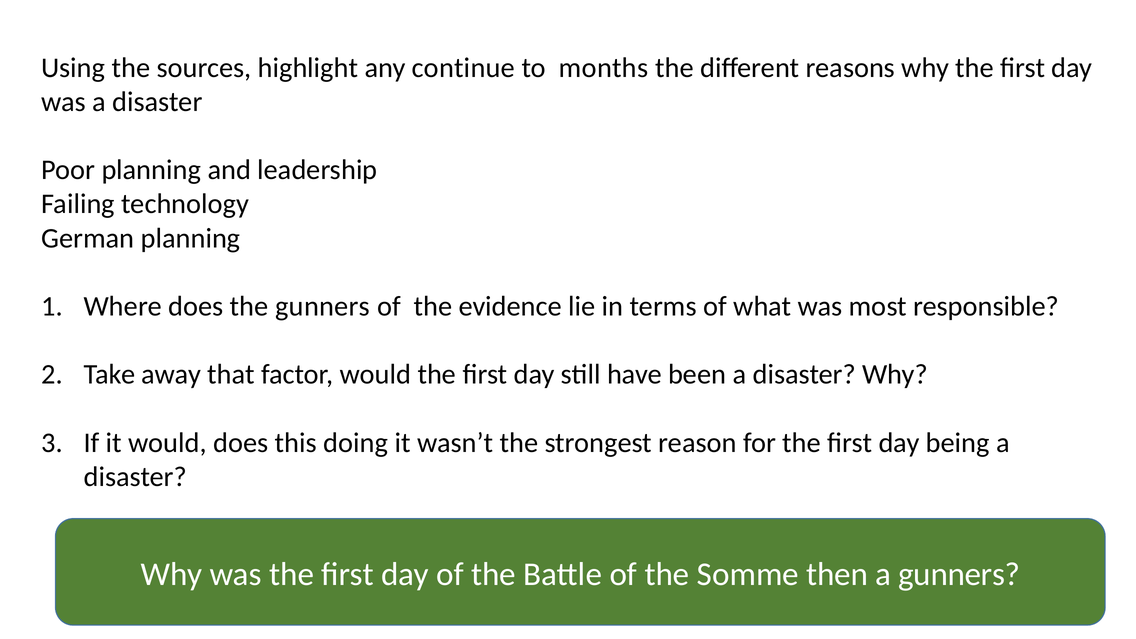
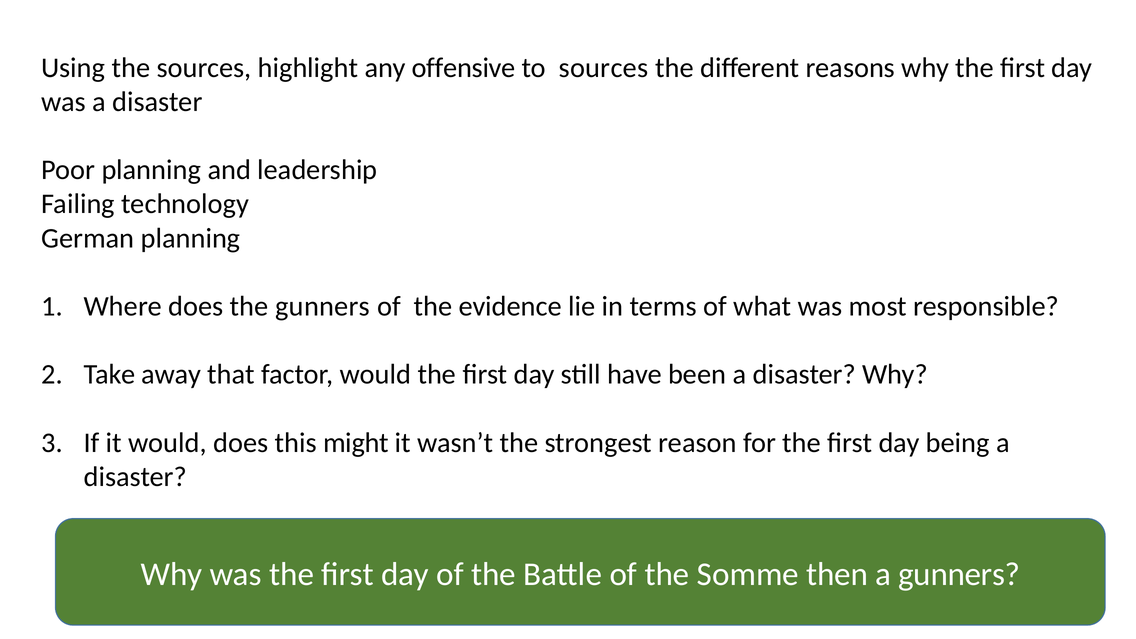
continue: continue -> offensive (464, 68)
to months: months -> sources (604, 68)
doing: doing -> might (356, 443)
